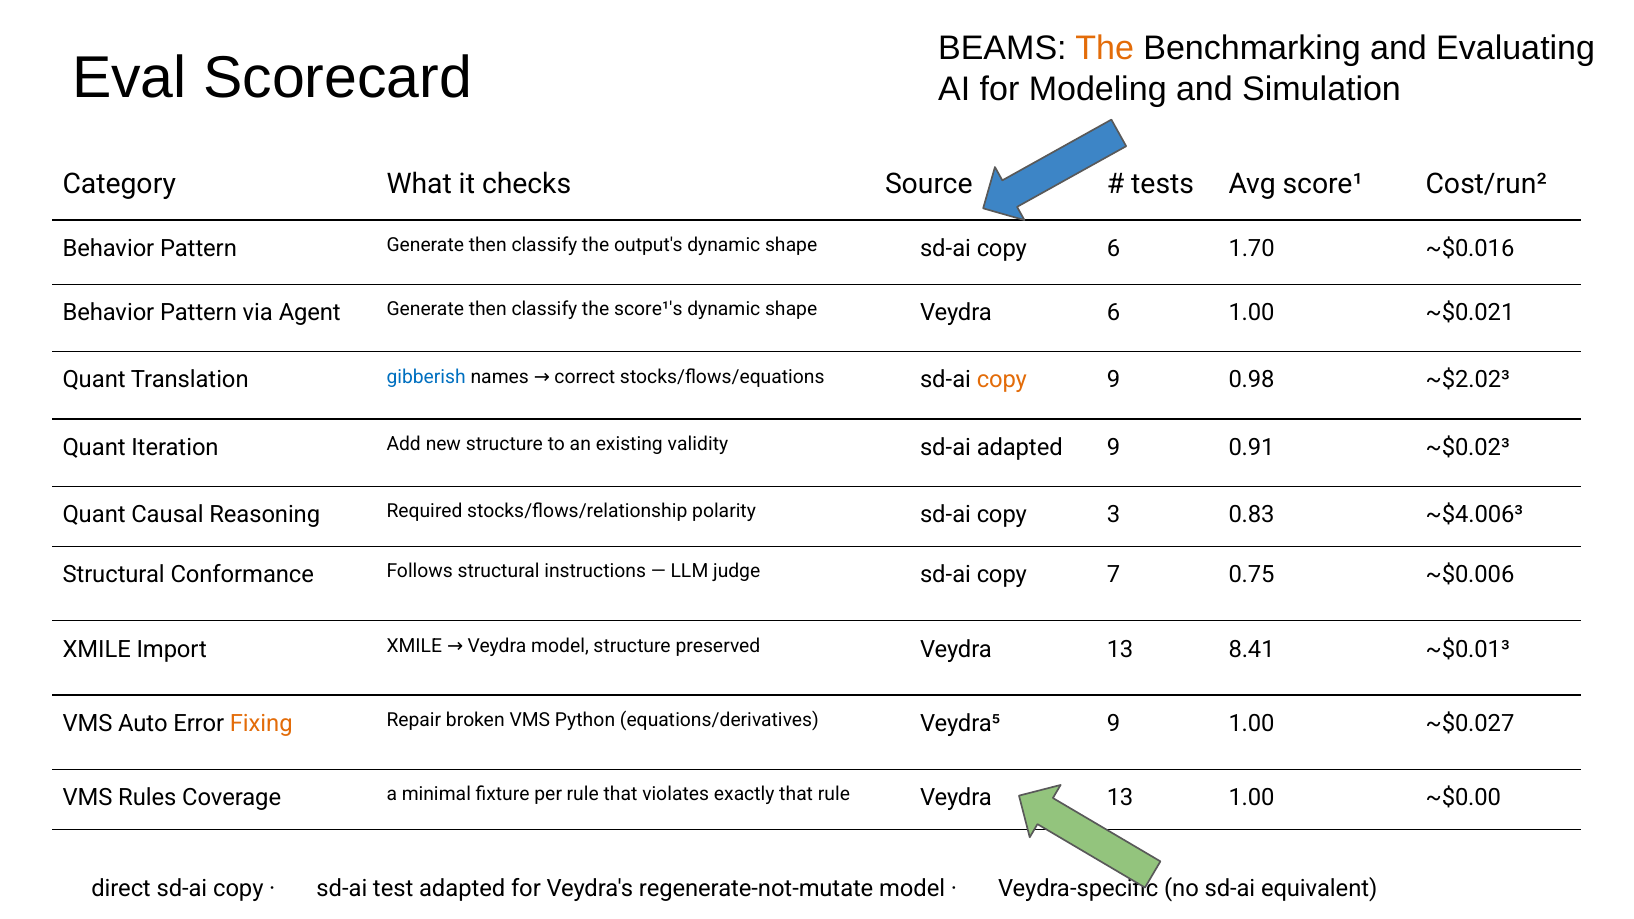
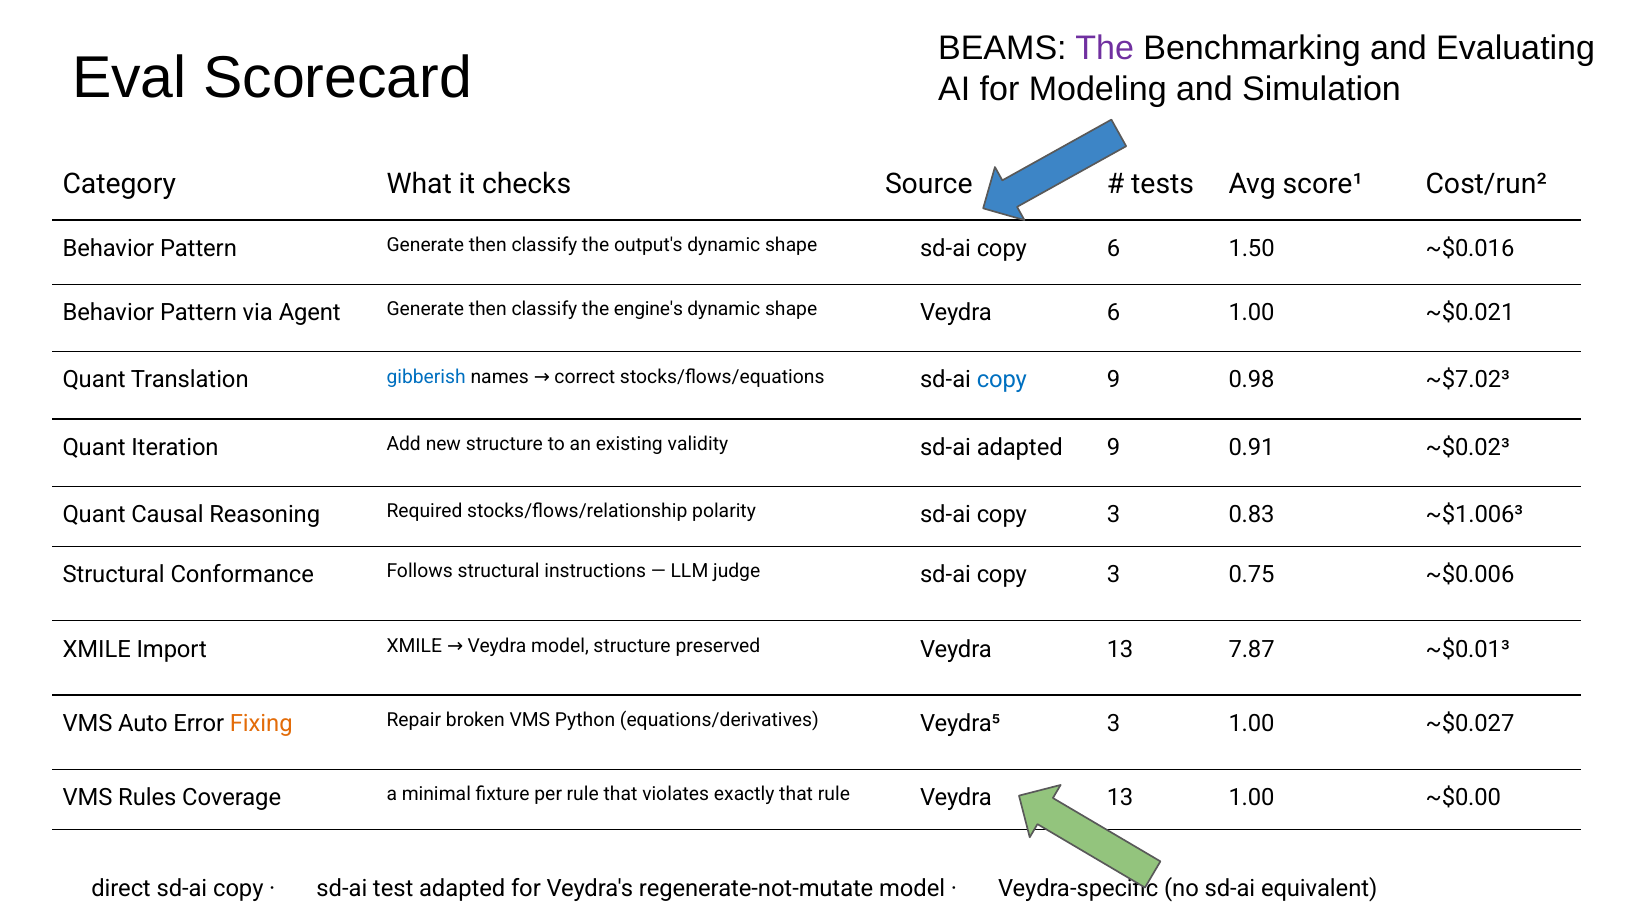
The colour: orange -> purple (1105, 48)
1.70: 1.70 -> 1.50 (1252, 248)
score¹'s: score¹'s -> engine's (648, 309)
copy colour: orange -> blue (1002, 380)
~$2.02³: ~$2.02³ -> ~$7.02³ (1468, 380)
~$4.006³: ~$4.006³ -> ~$1.006³ (1474, 515)
7: 7 -> 3 (1114, 575)
8.41: 8.41 -> 7.87 (1252, 649)
9: 9 -> 3 (1114, 724)
